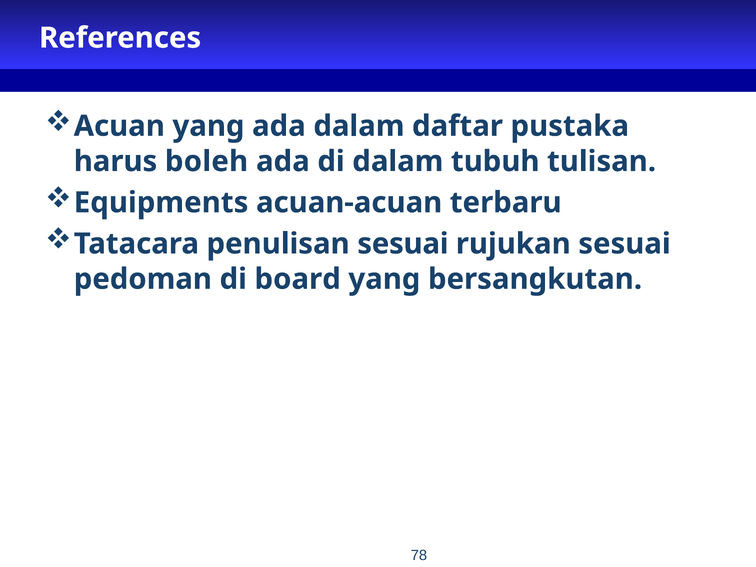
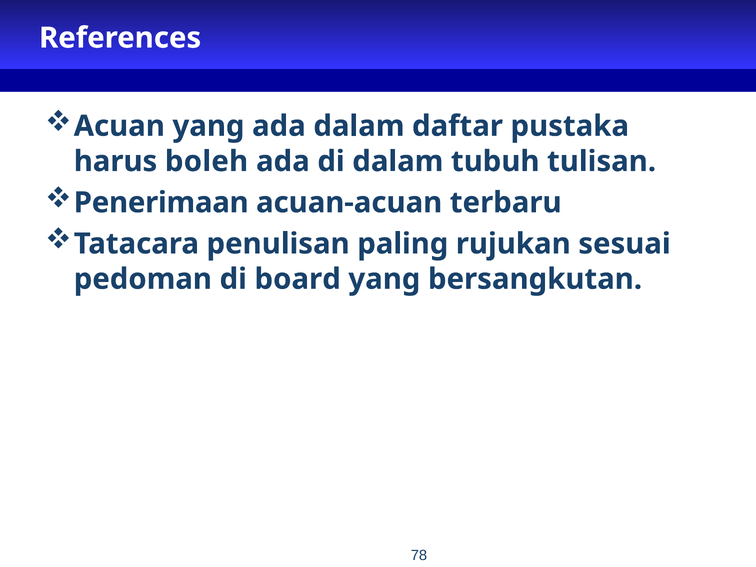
Equipments: Equipments -> Penerimaan (161, 203)
penulisan sesuai: sesuai -> paling (403, 244)
